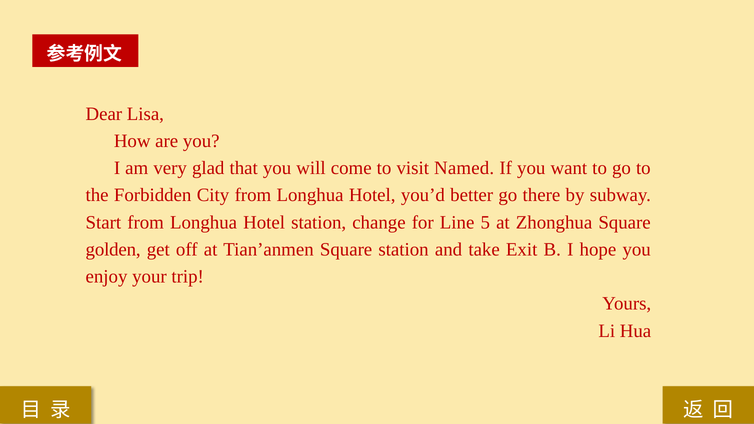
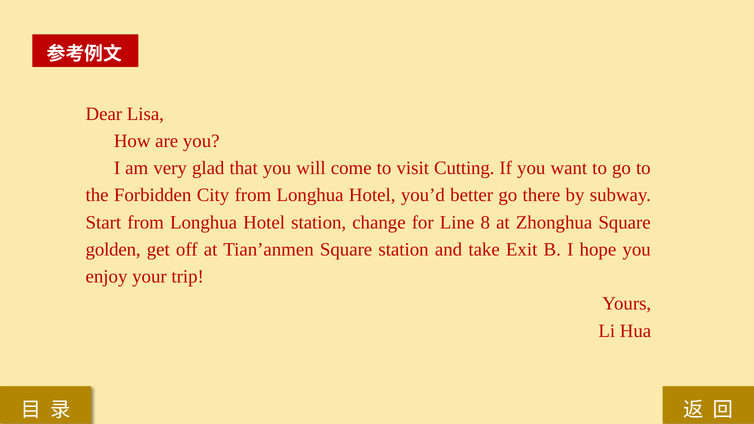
Named: Named -> Cutting (464, 168)
5: 5 -> 8 (485, 222)
